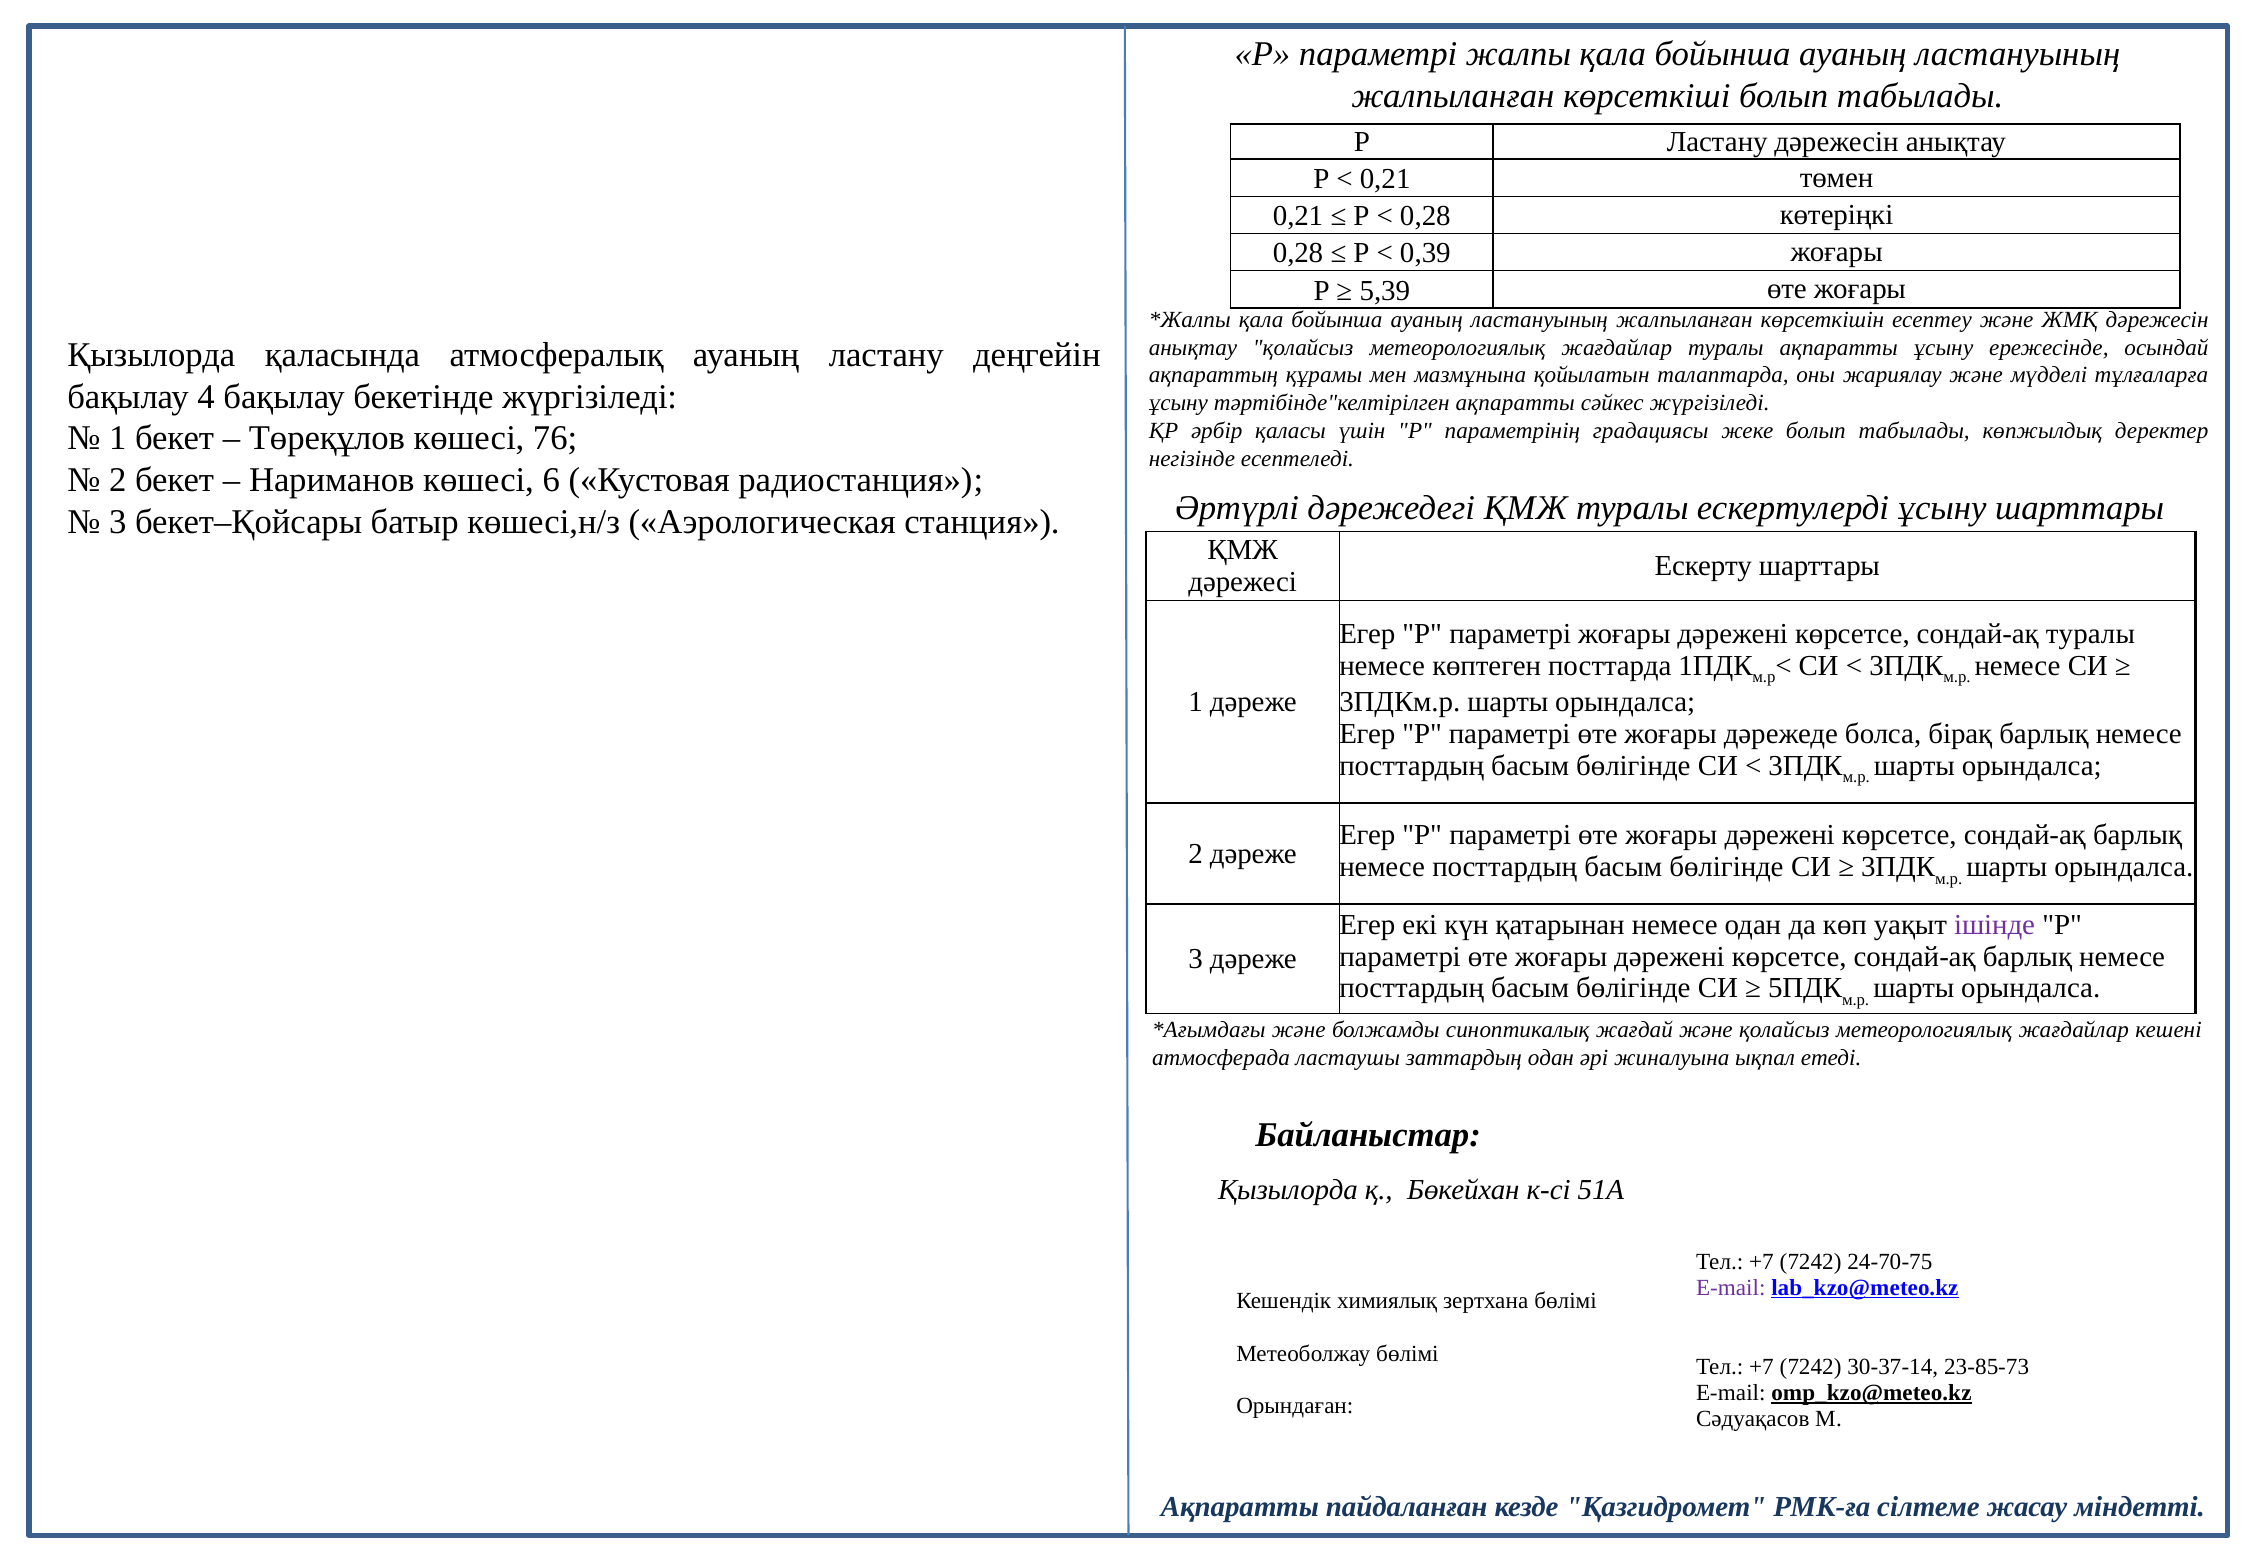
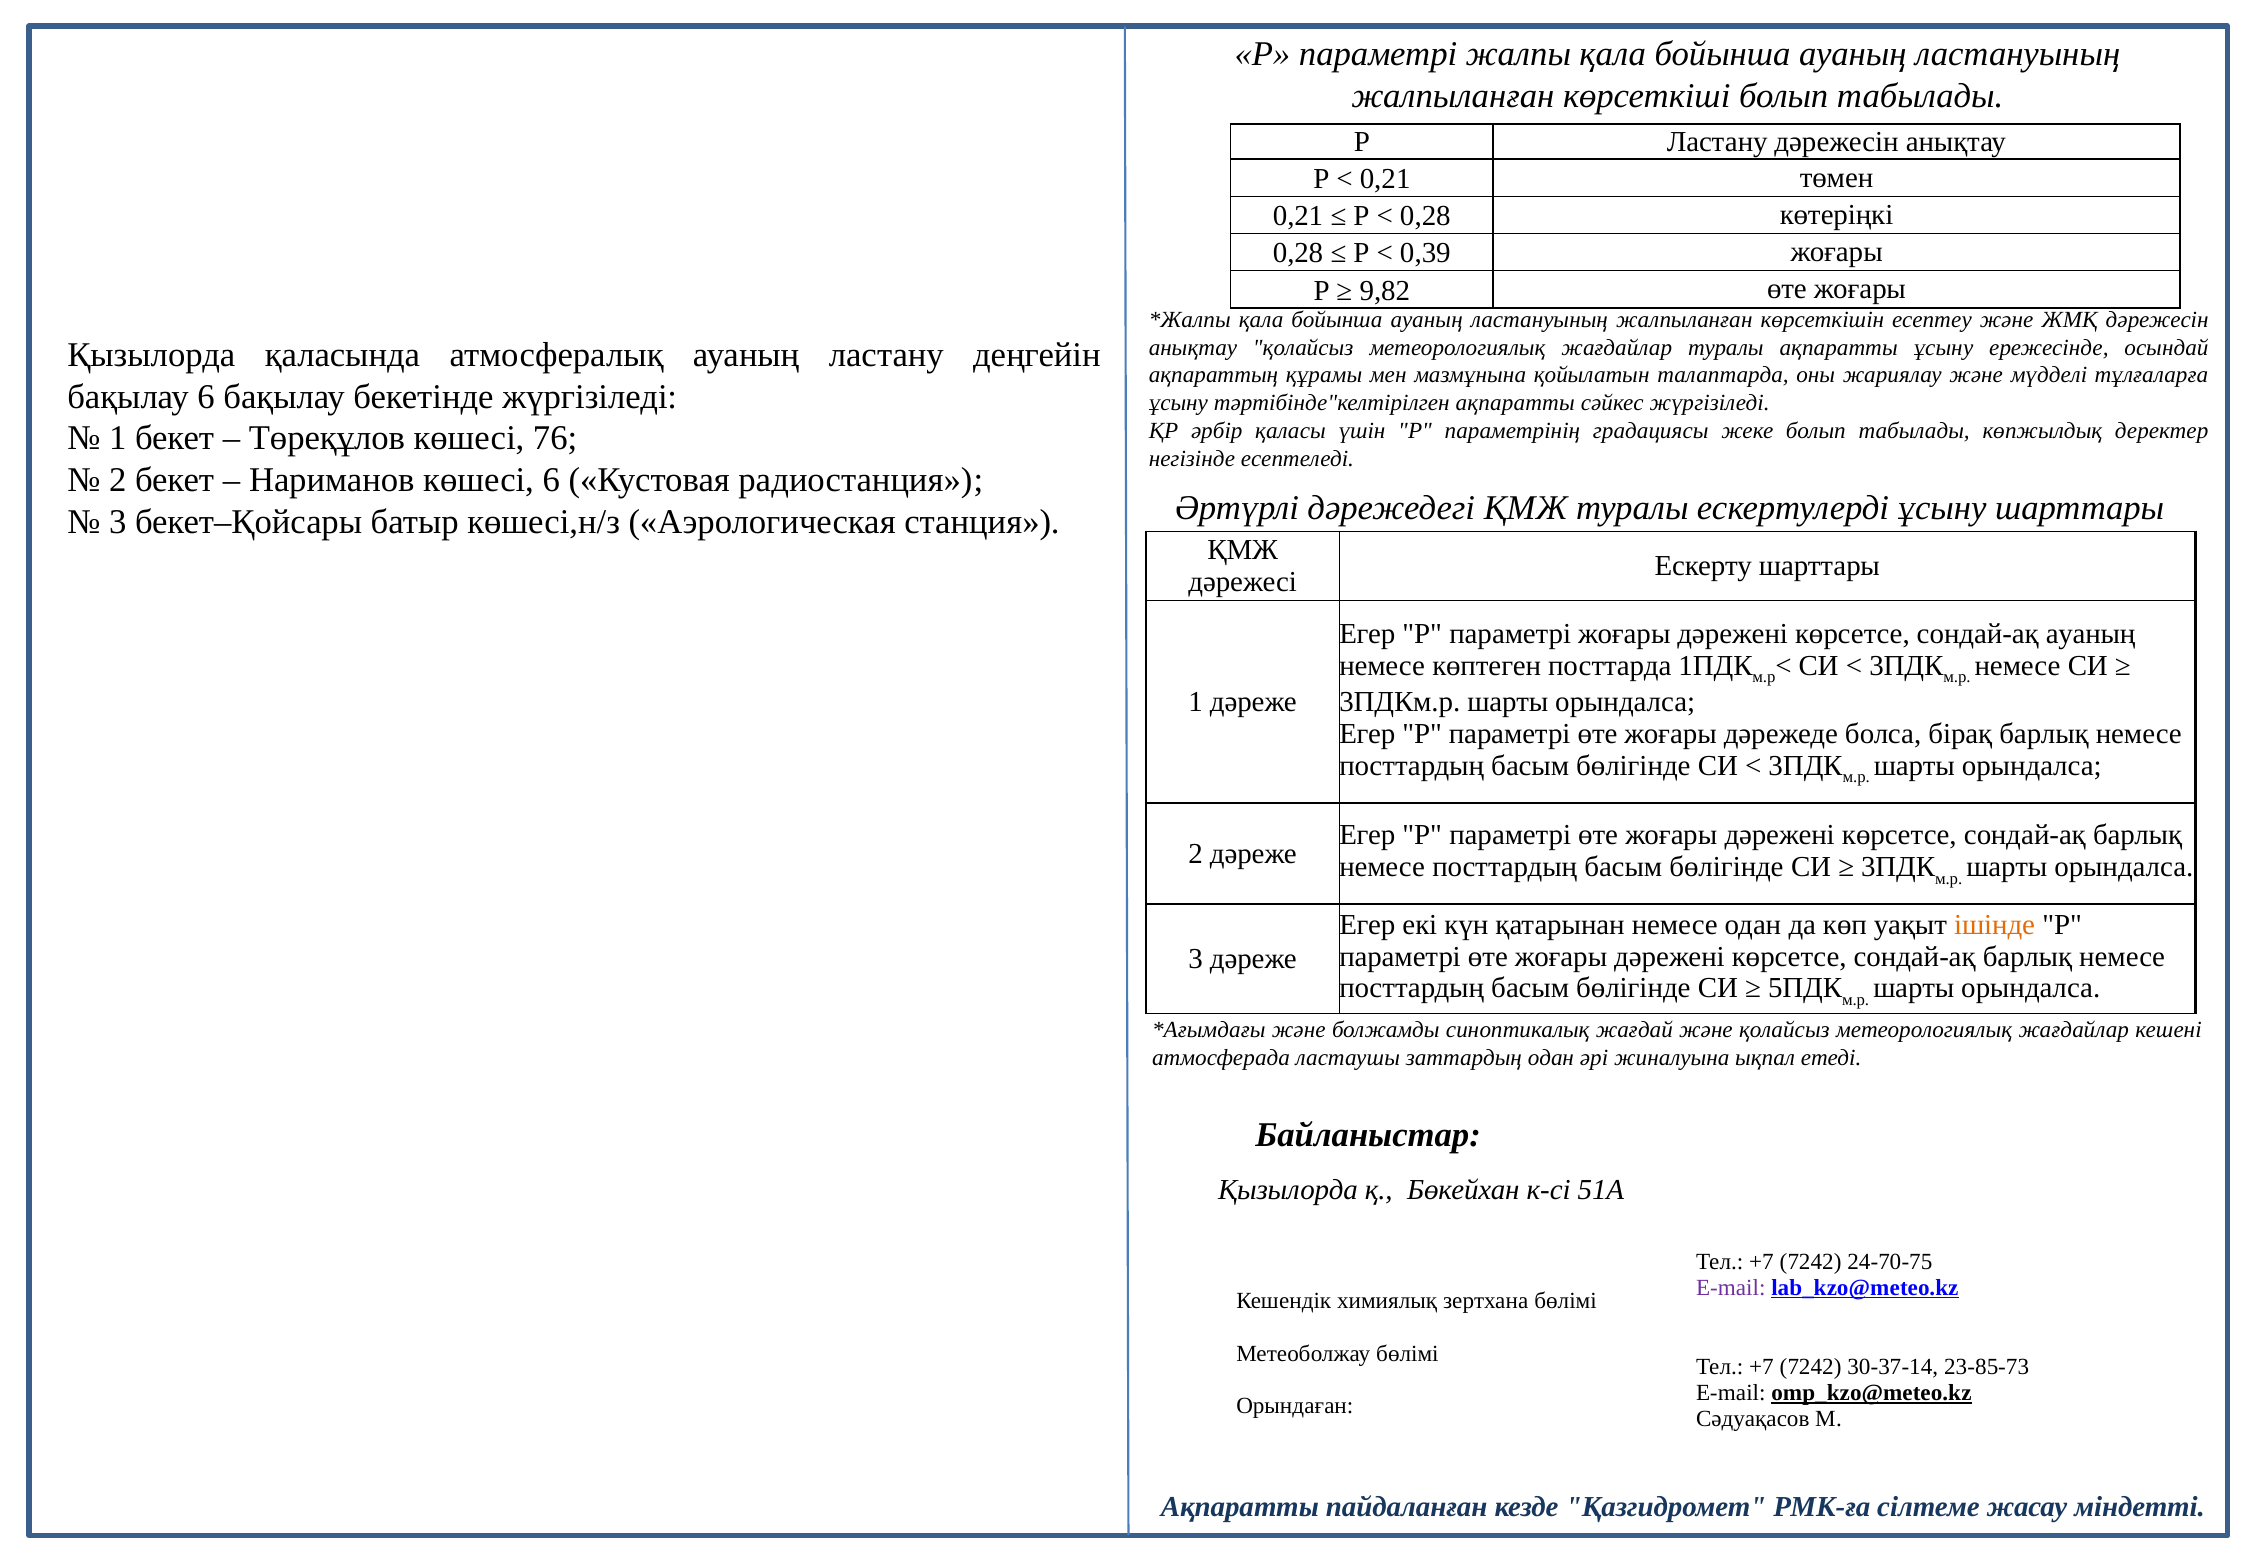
5,39: 5,39 -> 9,82 (1385, 291)
бақылау 4: 4 -> 6 (206, 397)
сондай-ақ туралы: туралы -> ауаның (2091, 634)
ішінде colour: purple -> orange (1995, 925)
